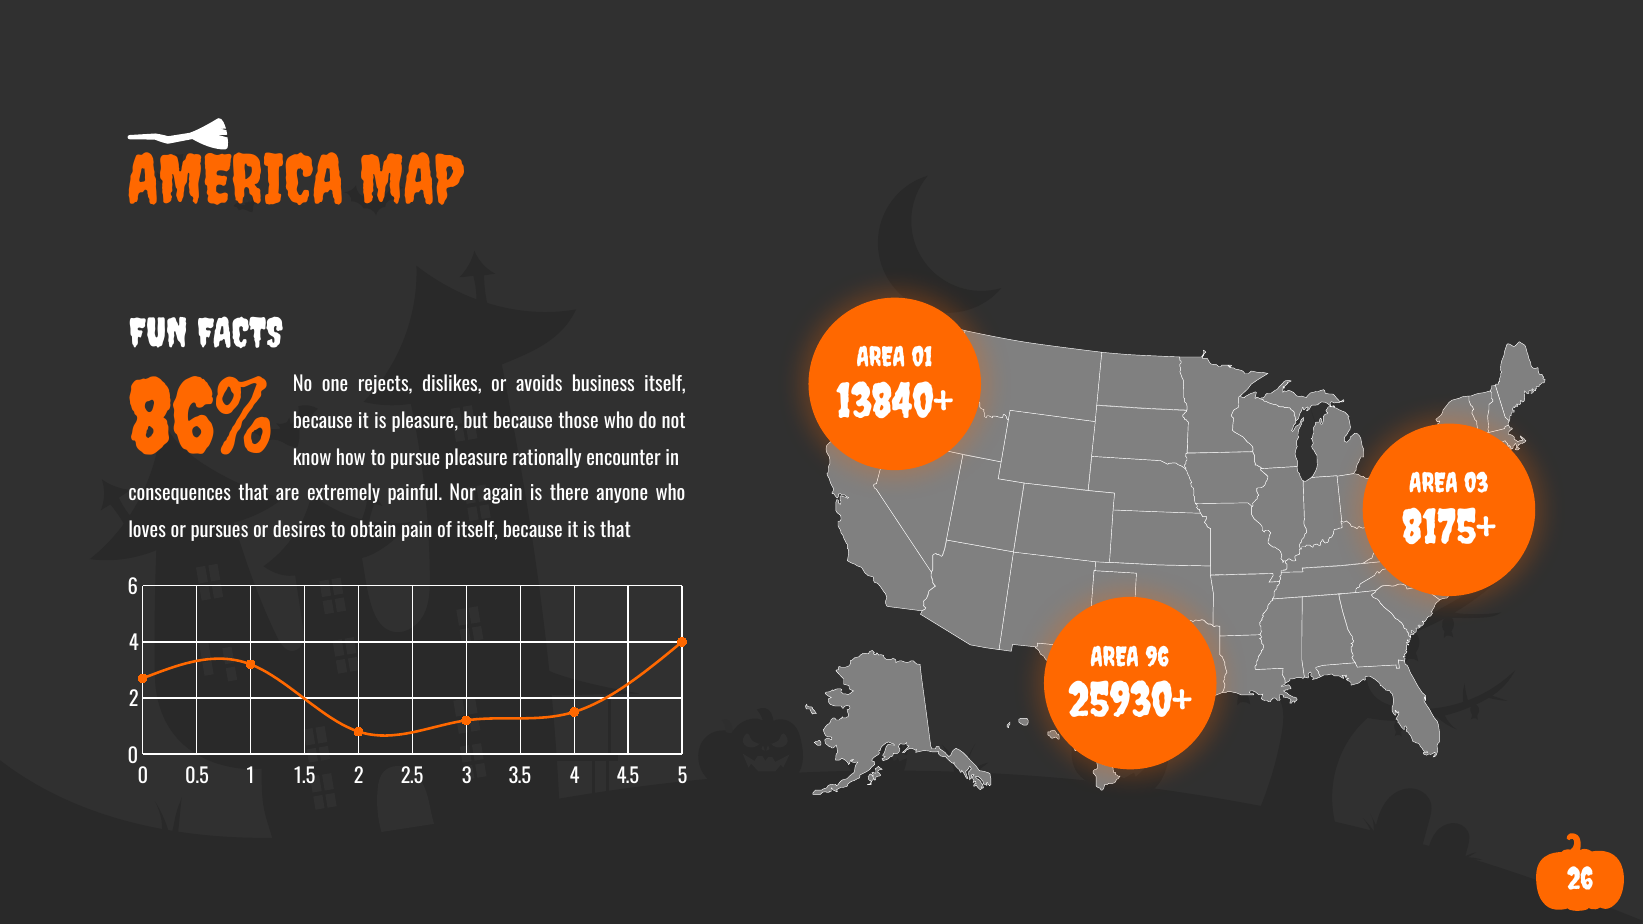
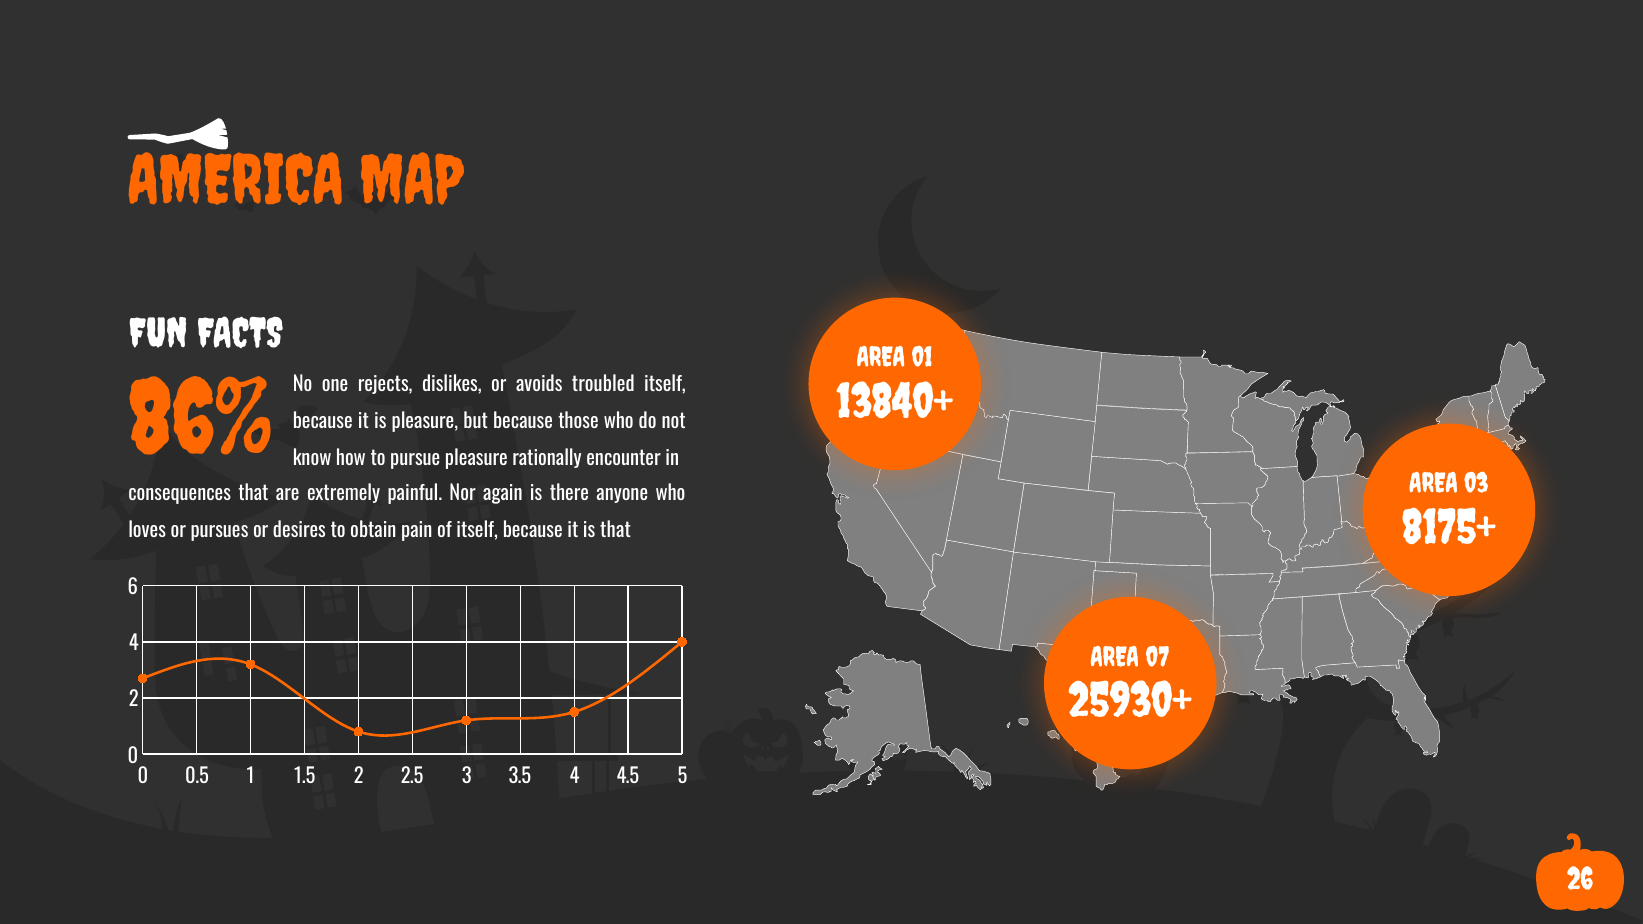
business: business -> troubled (603, 385)
96: 96 -> 07 (1157, 657)
